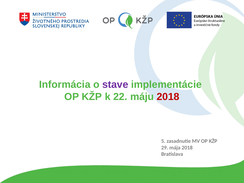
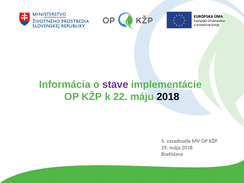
2018 colour: red -> black (168, 97)
